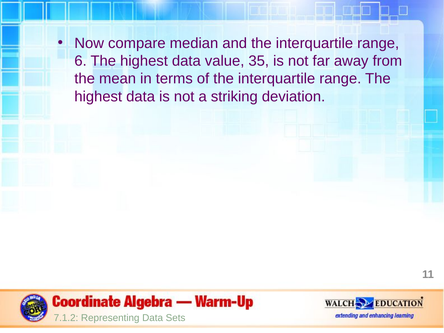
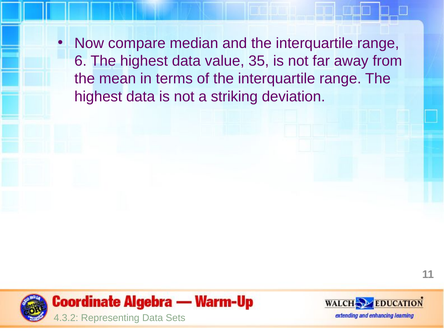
7.1.2: 7.1.2 -> 4.3.2 (66, 318)
